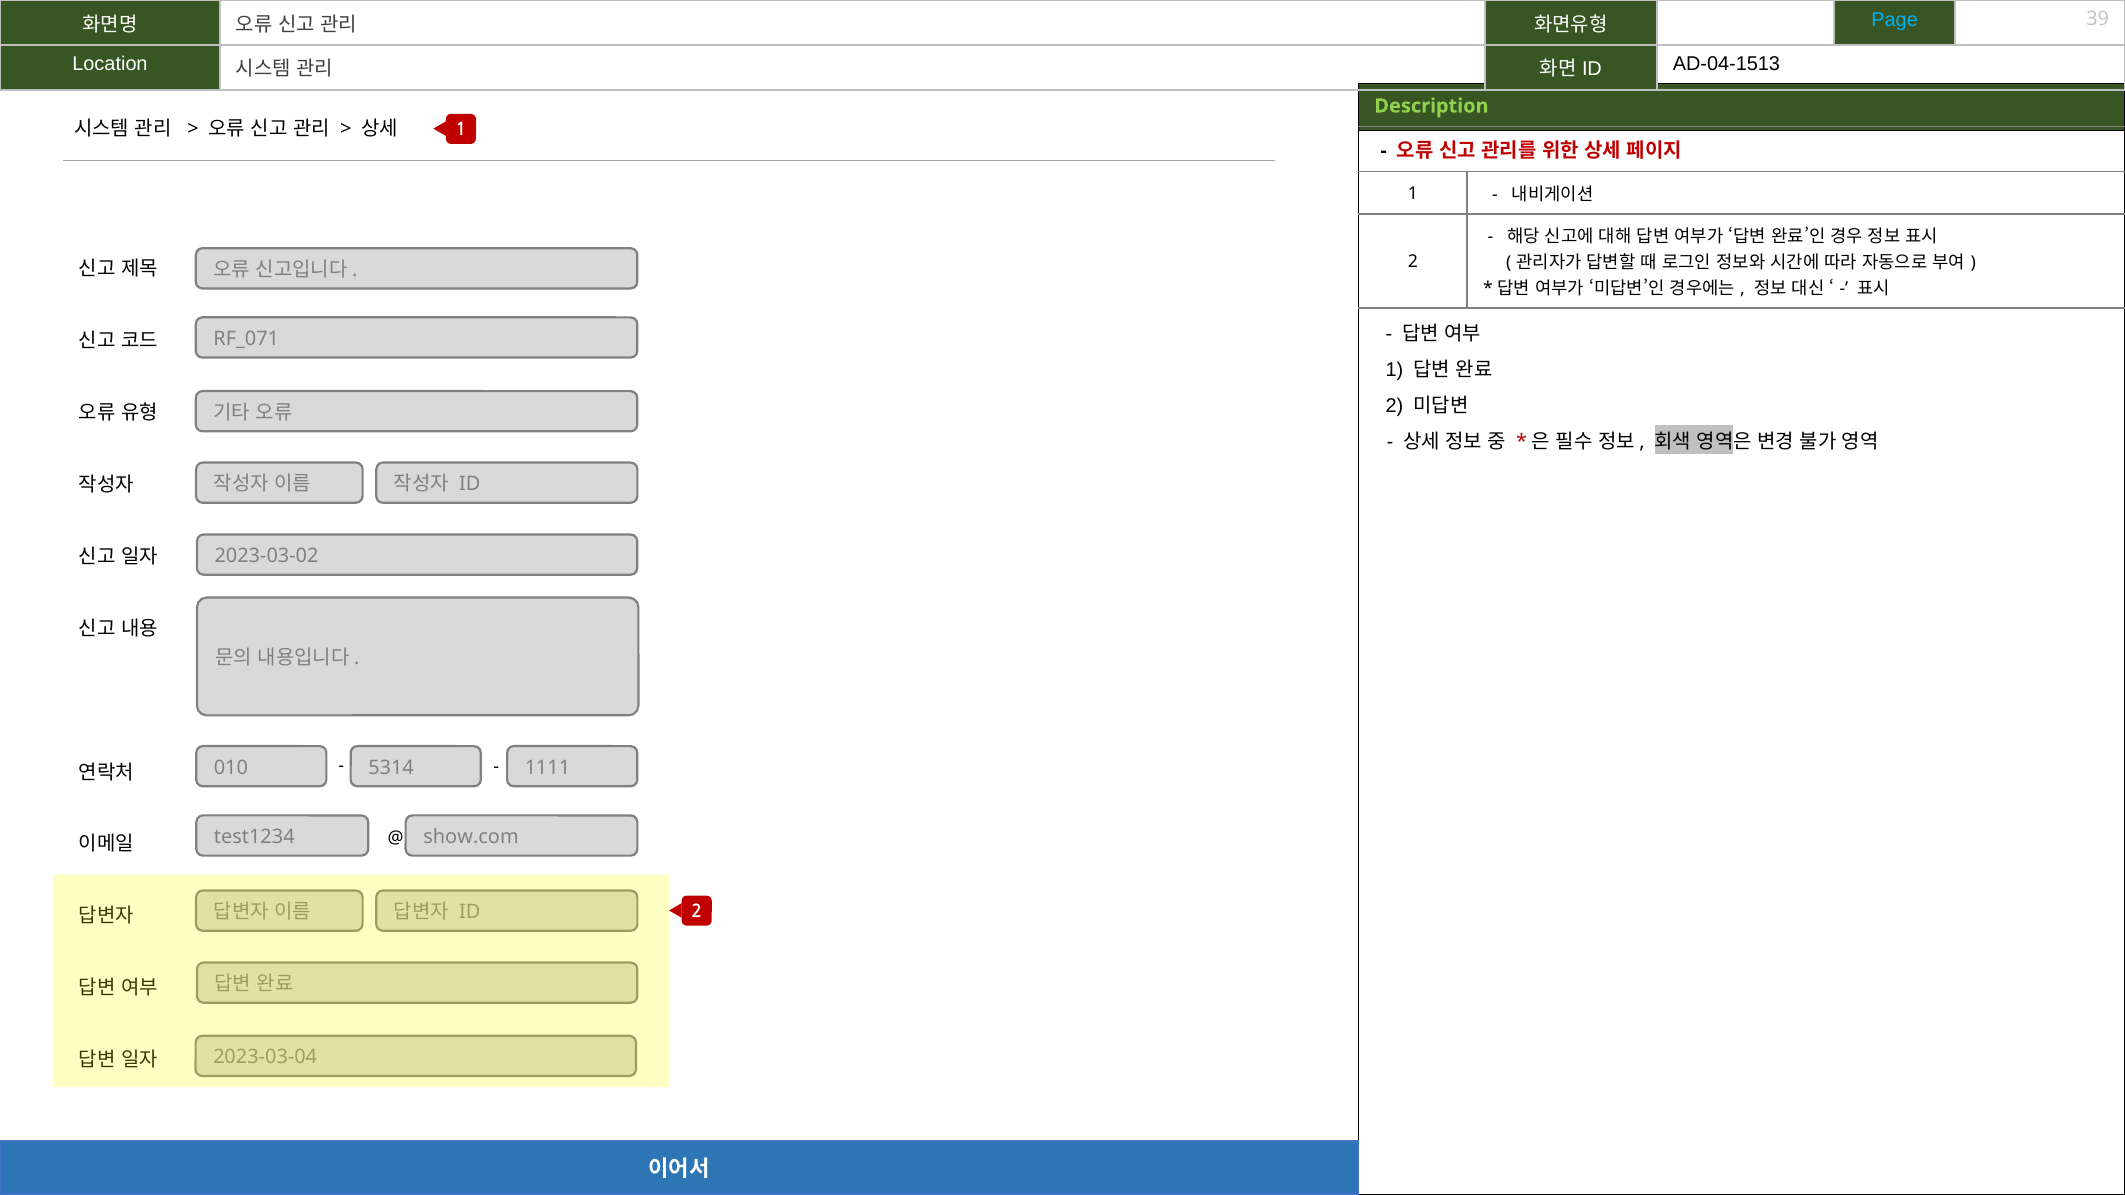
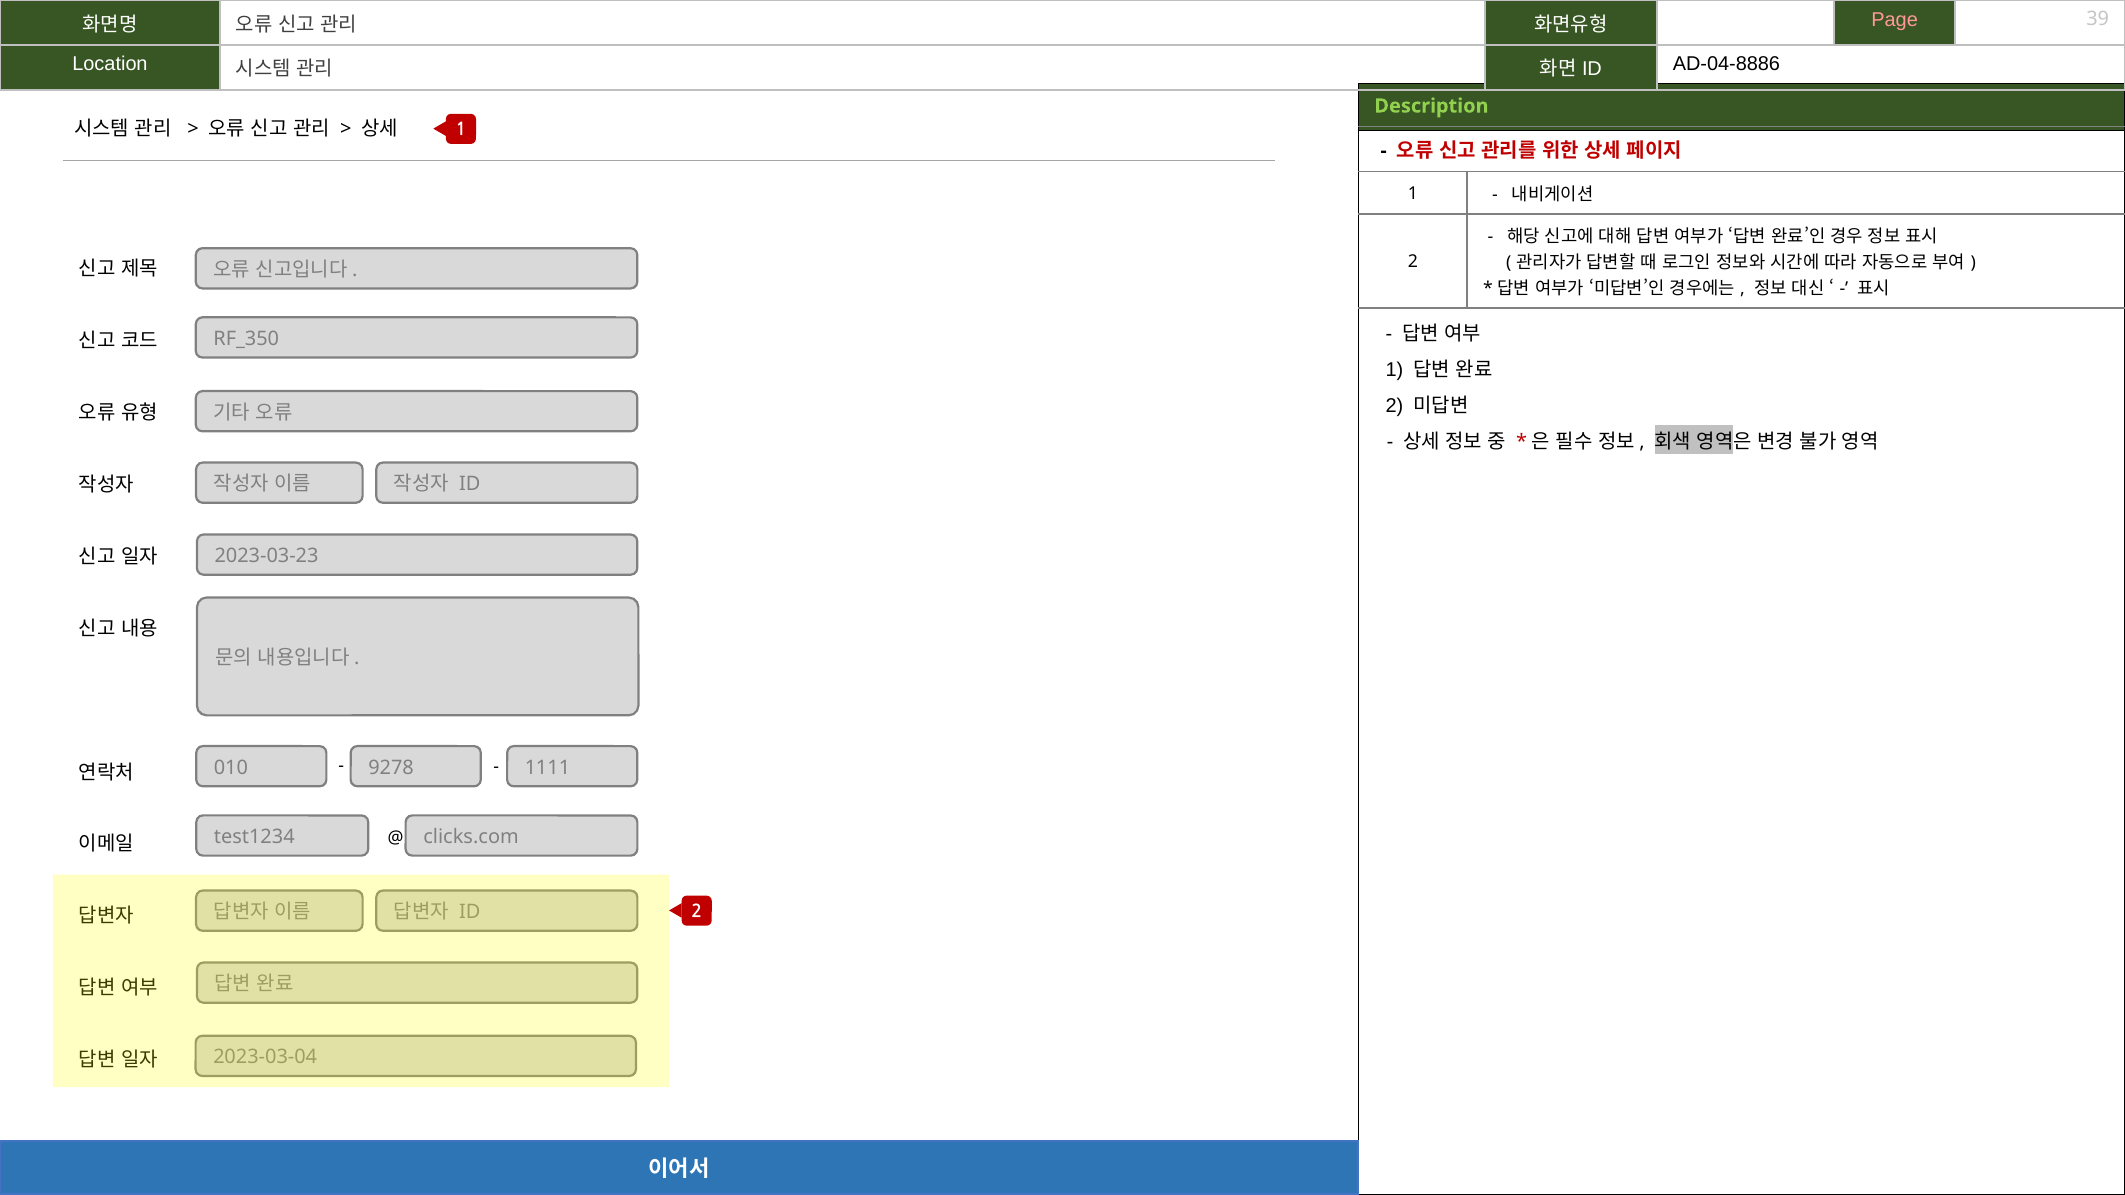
Page colour: light blue -> pink (1895, 19)
AD-04-1513: AD-04-1513 -> AD-04-8886 (1726, 64)
RF_071: RF_071 -> RF_350 (246, 339)
2023-03-02: 2023-03-02 -> 2023-03-23 (267, 556)
5314: 5314 -> 9278 (391, 768)
show.com: show.com -> clicks.com (471, 837)
